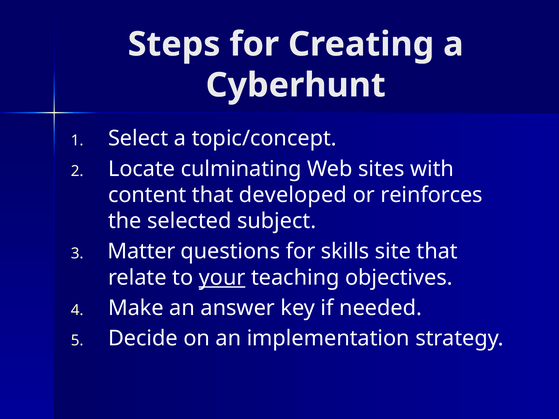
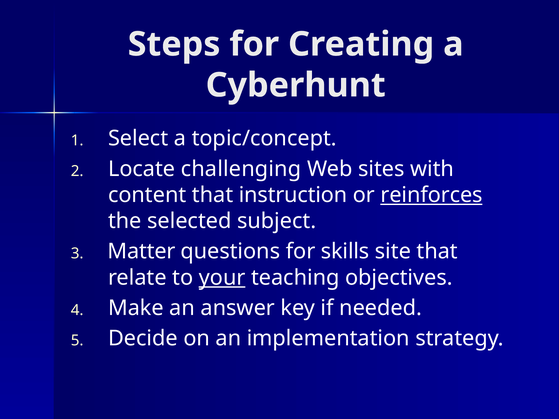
culminating: culminating -> challenging (241, 169)
developed: developed -> instruction (293, 195)
reinforces underline: none -> present (432, 195)
